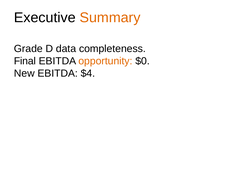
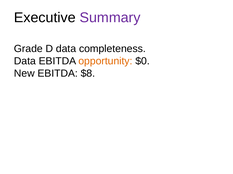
Summary colour: orange -> purple (110, 18)
Final: Final -> Data (25, 61)
$4: $4 -> $8 (88, 74)
